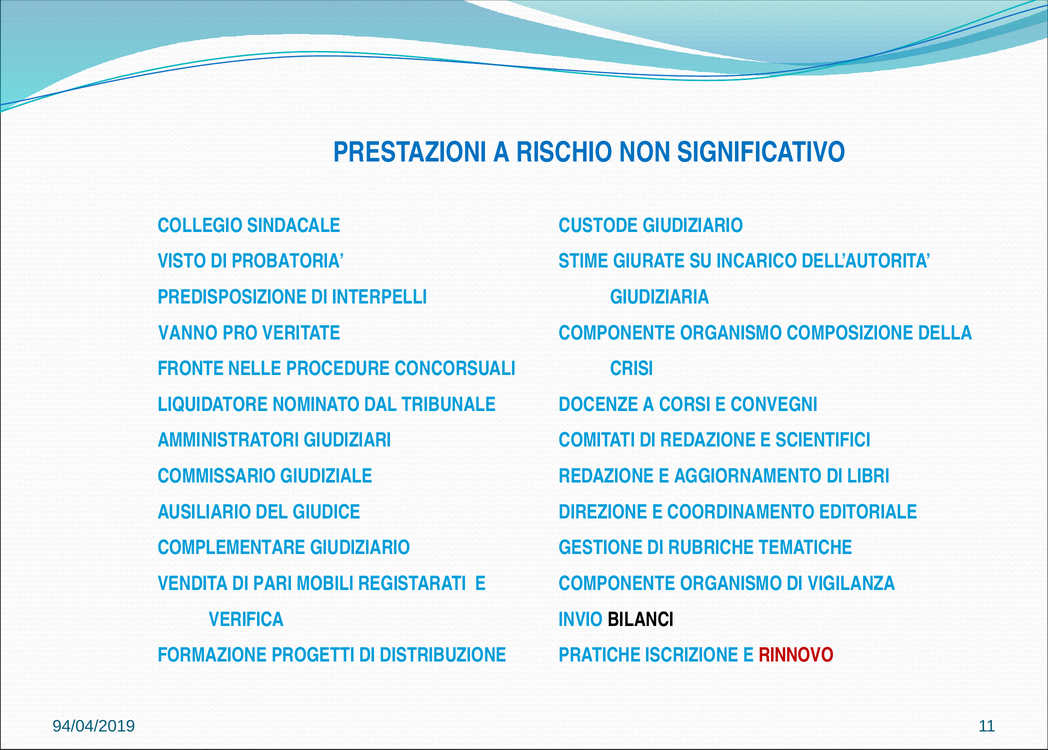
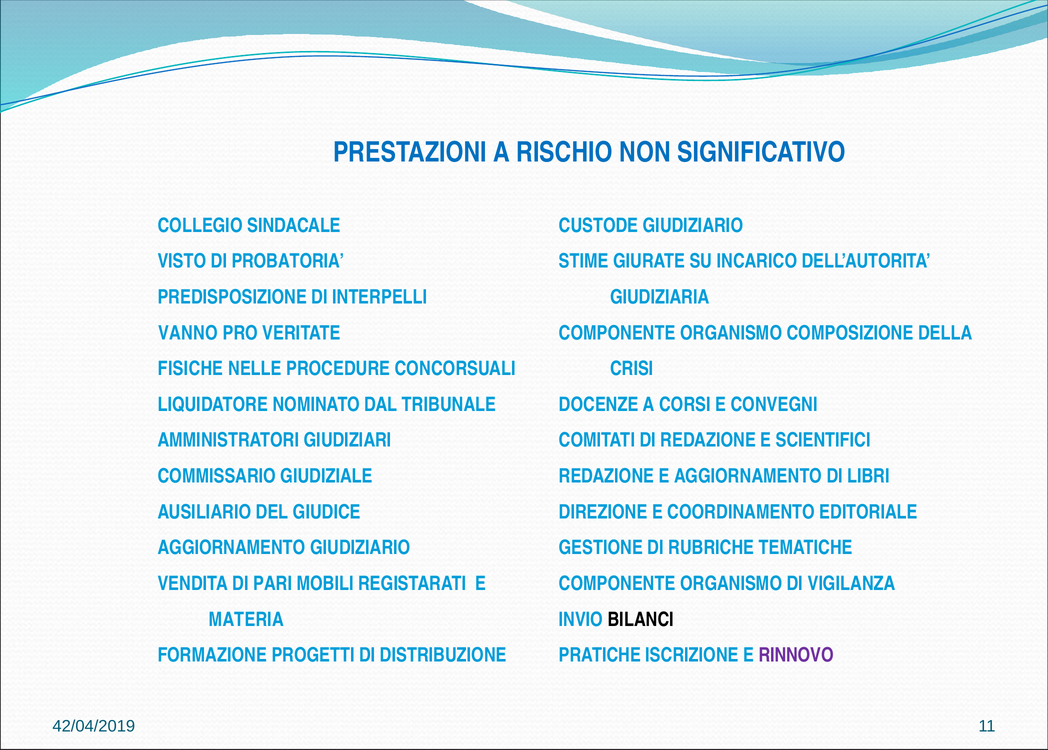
FRONTE: FRONTE -> FISICHE (191, 369)
COMPLEMENTARE: COMPLEMENTARE -> AGGIORNAMENTO (232, 548)
VERIFICA: VERIFICA -> MATERIA (246, 620)
RINNOVO colour: red -> purple (796, 656)
94/04/2019: 94/04/2019 -> 42/04/2019 (94, 726)
